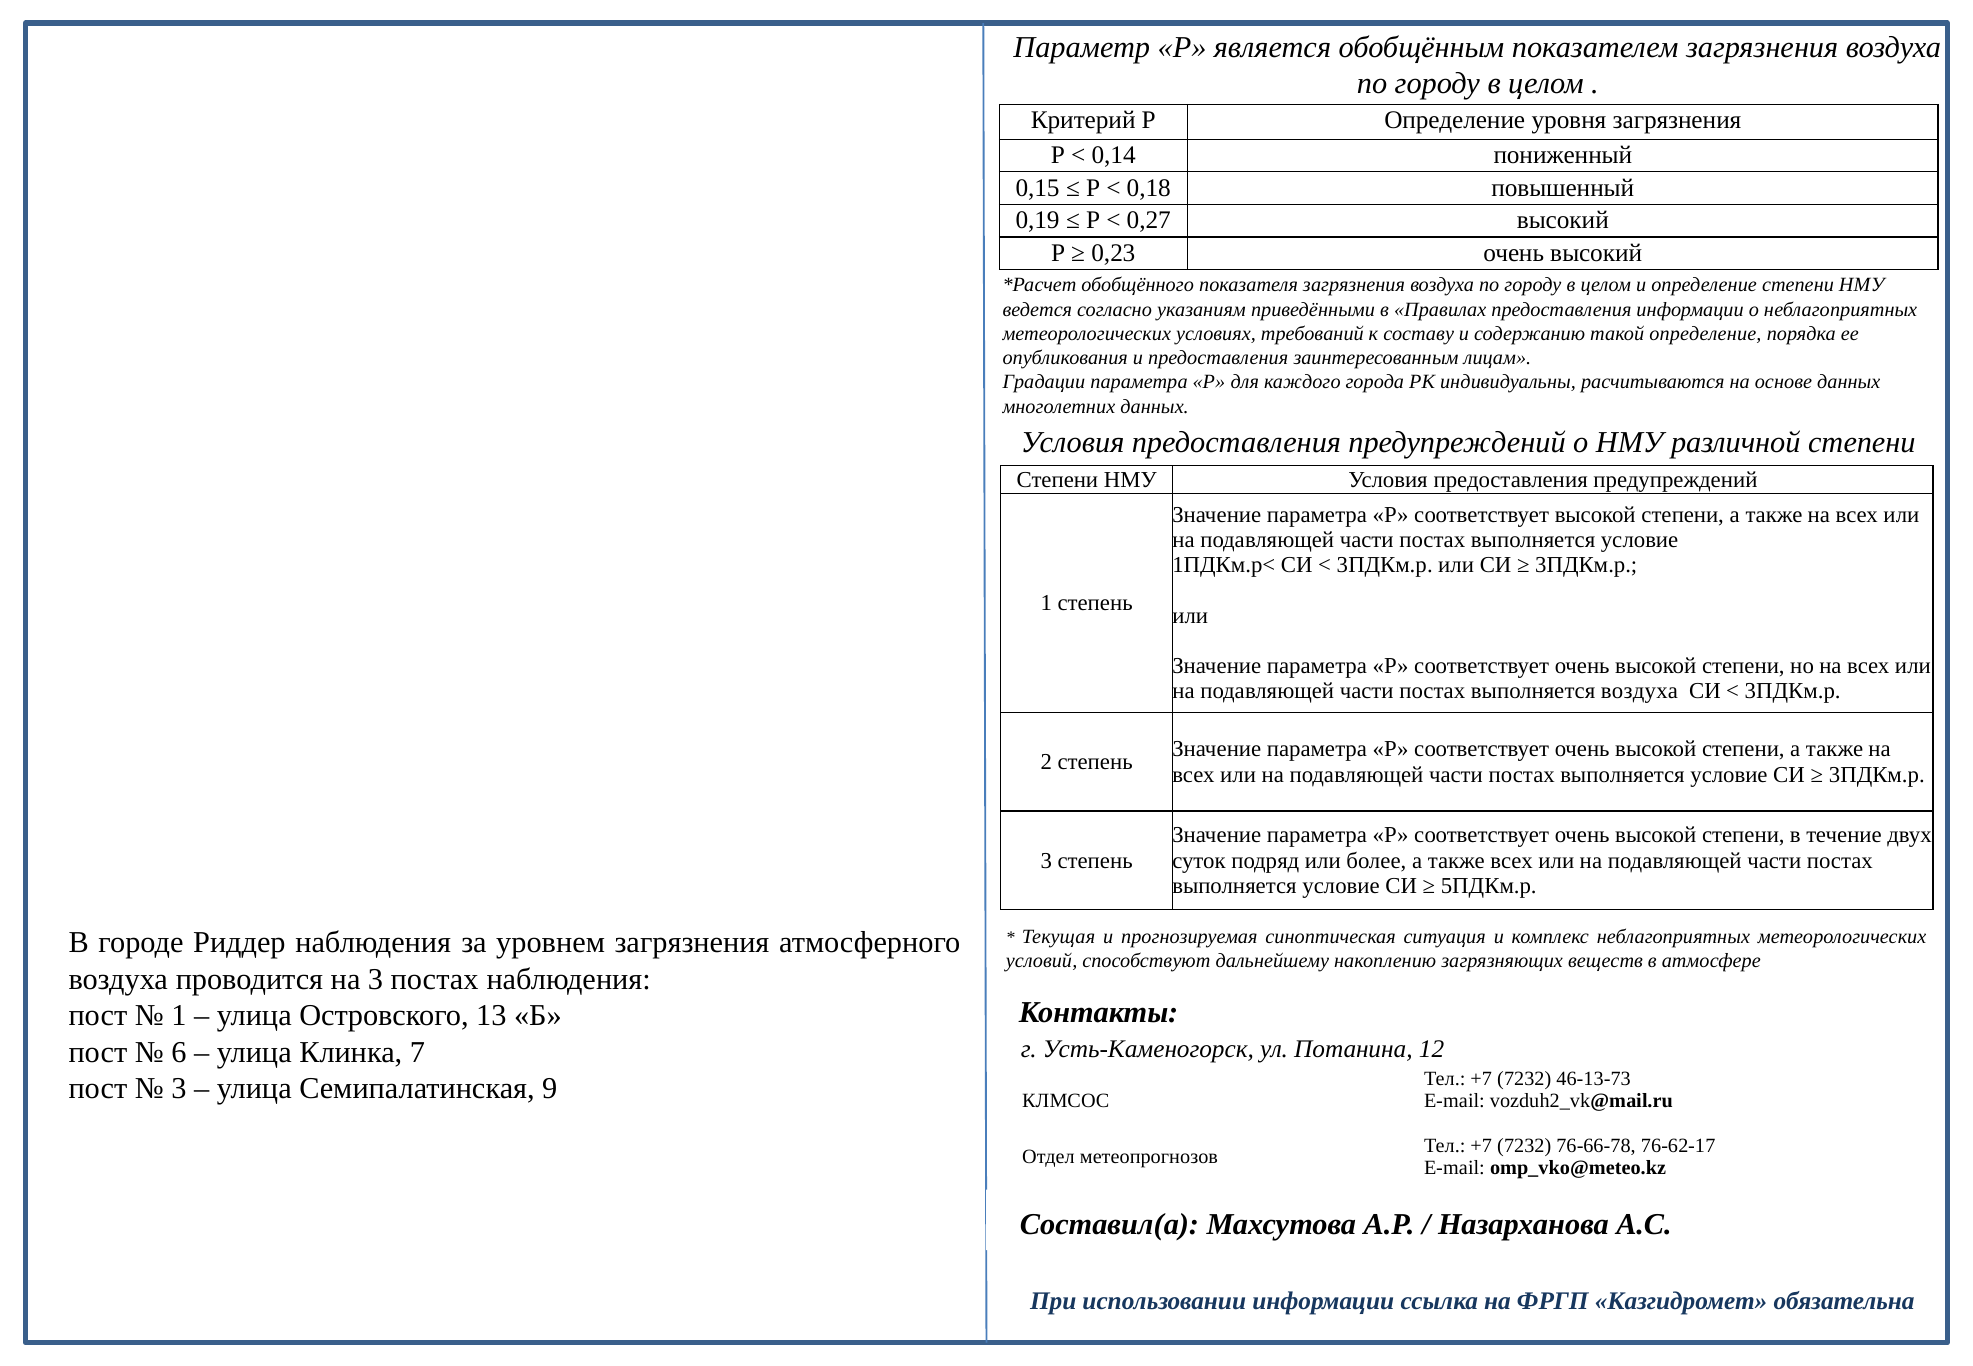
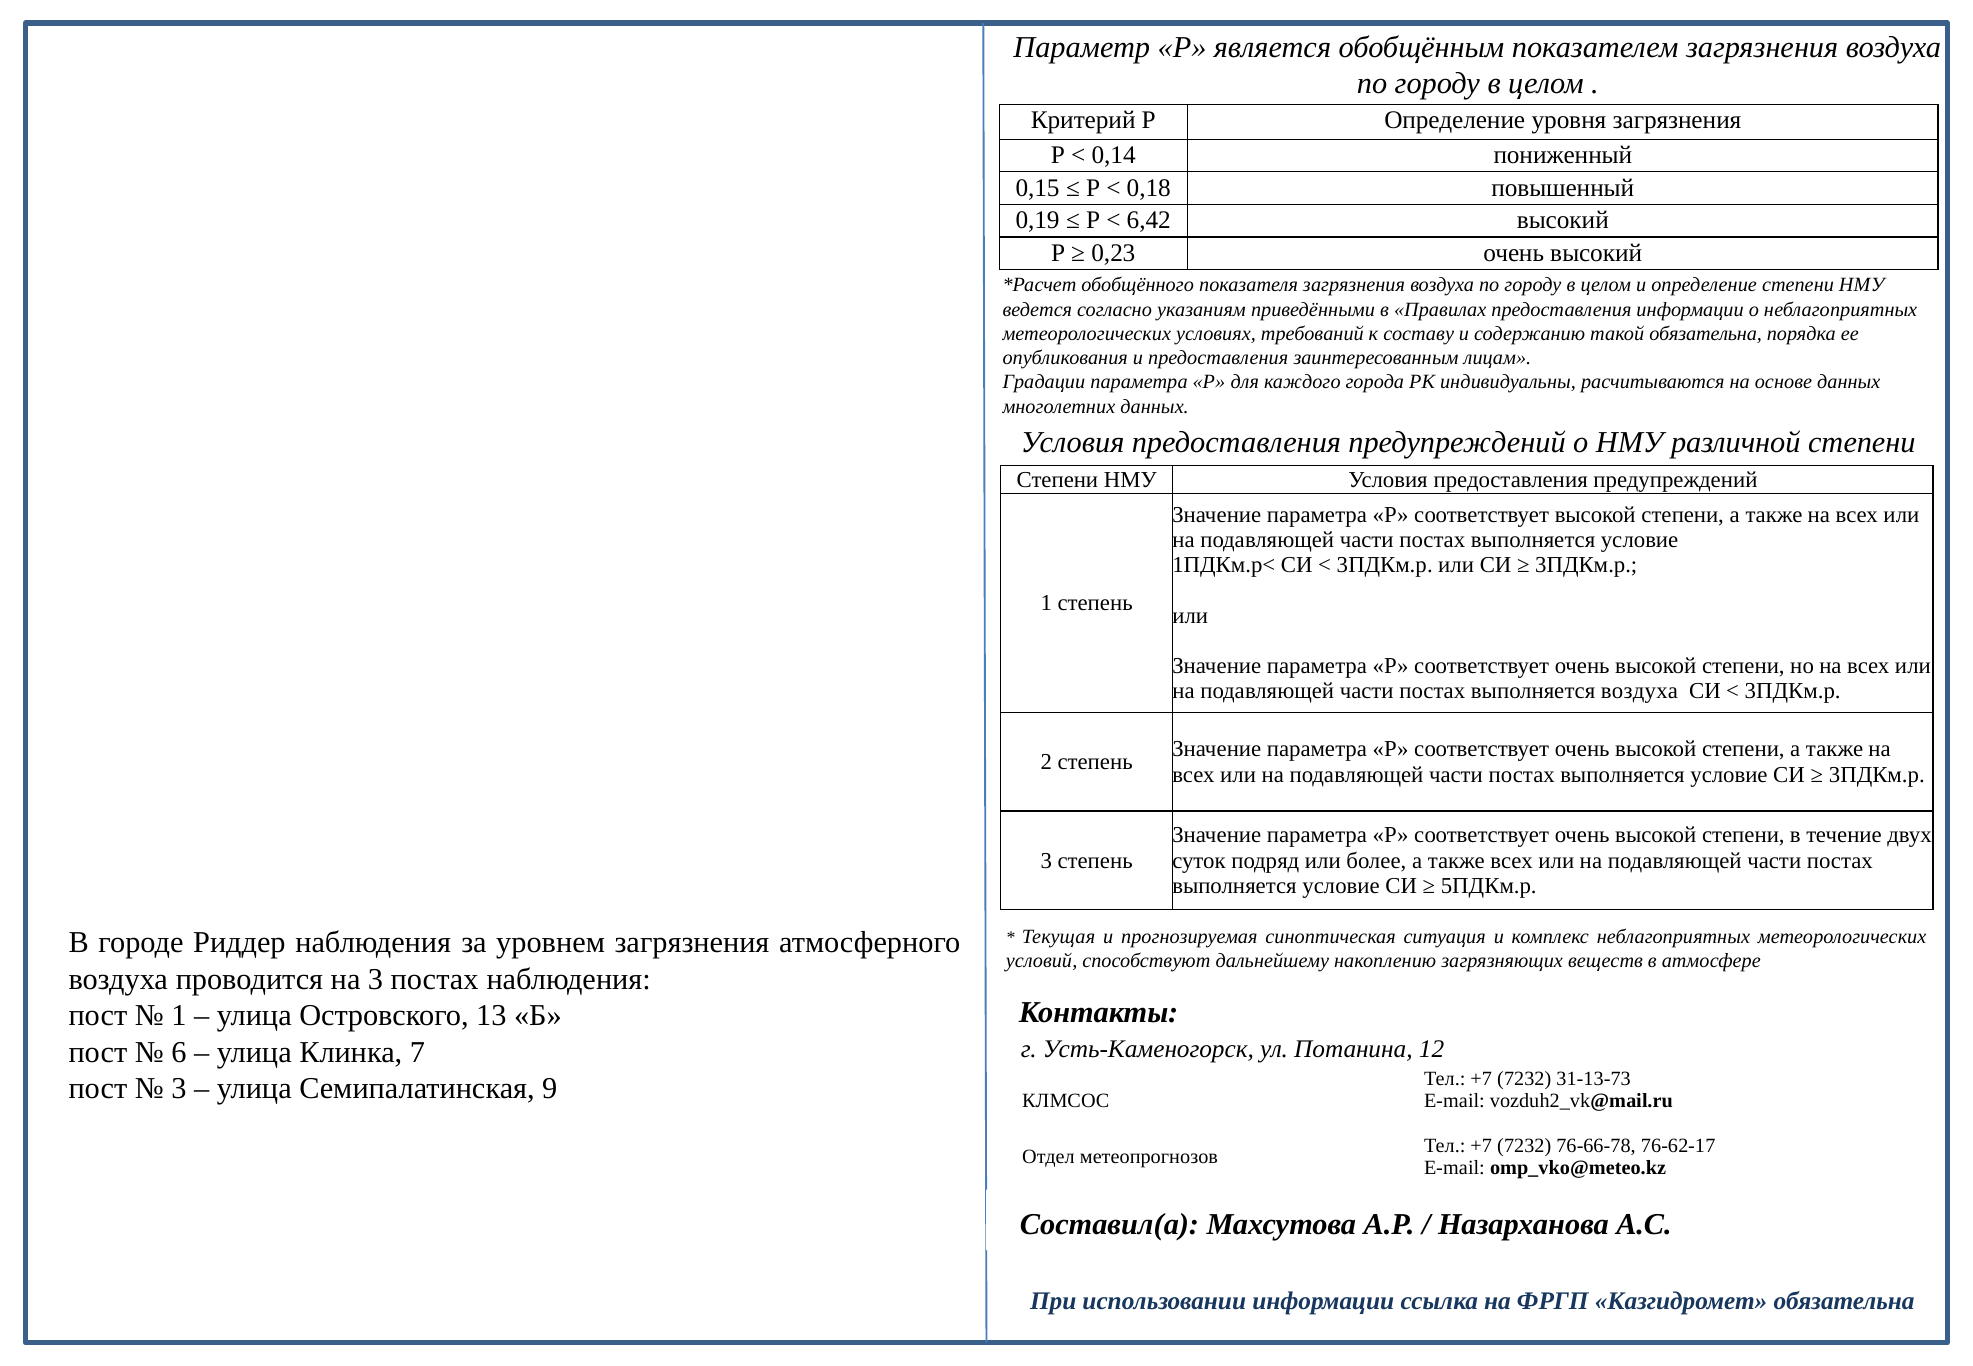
0,27: 0,27 -> 6,42 (1149, 220)
такой определение: определение -> обязательна (1706, 334)
46-13-73: 46-13-73 -> 31-13-73 (1594, 1079)
